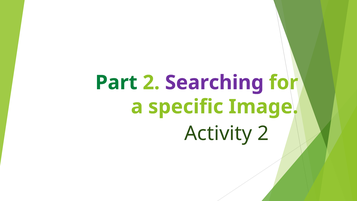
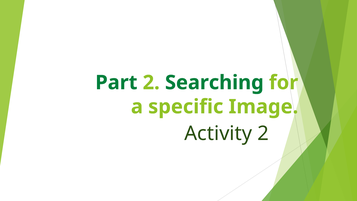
Searching colour: purple -> green (214, 83)
